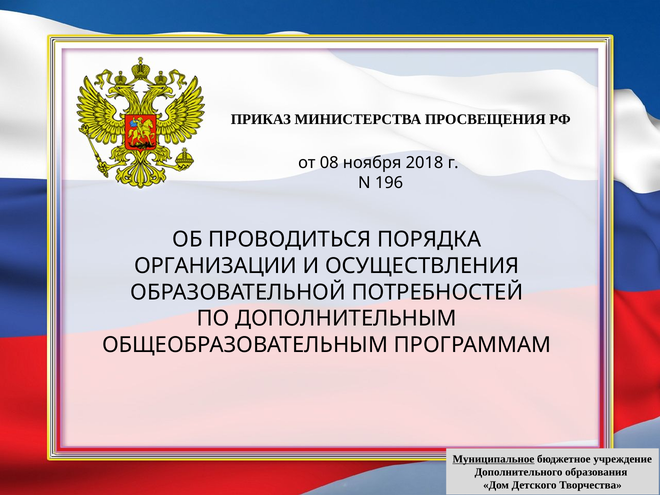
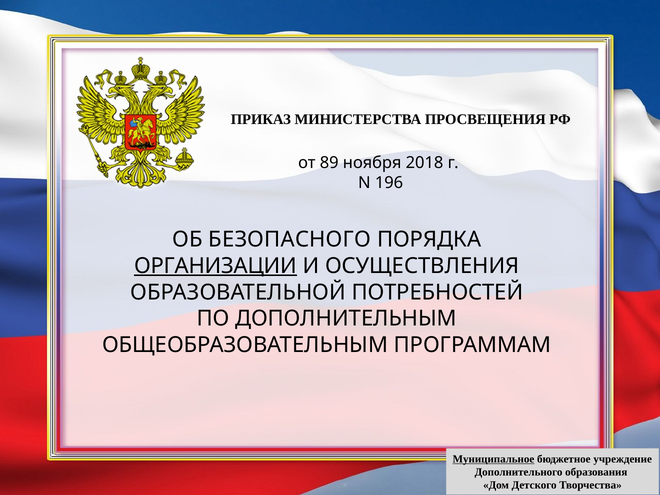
08: 08 -> 89 (329, 163)
ПРОВОДИТЬСЯ: ПРОВОДИТЬСЯ -> БЕЗОПАСНОГО (290, 239)
ОРГАНИЗАЦИИ underline: none -> present (216, 266)
